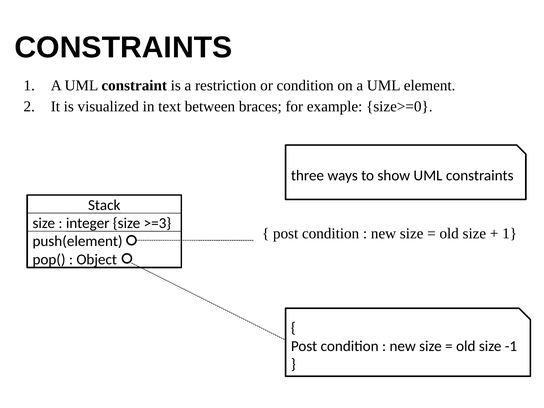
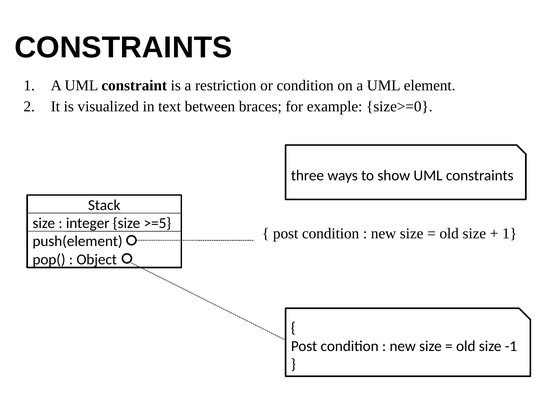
>=3: >=3 -> >=5 (157, 223)
